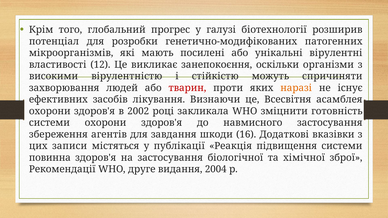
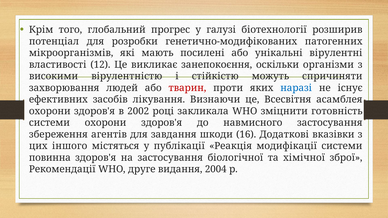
наразі colour: orange -> blue (296, 88)
записи: записи -> іншого (70, 146)
підвищення: підвищення -> модифікації (287, 146)
